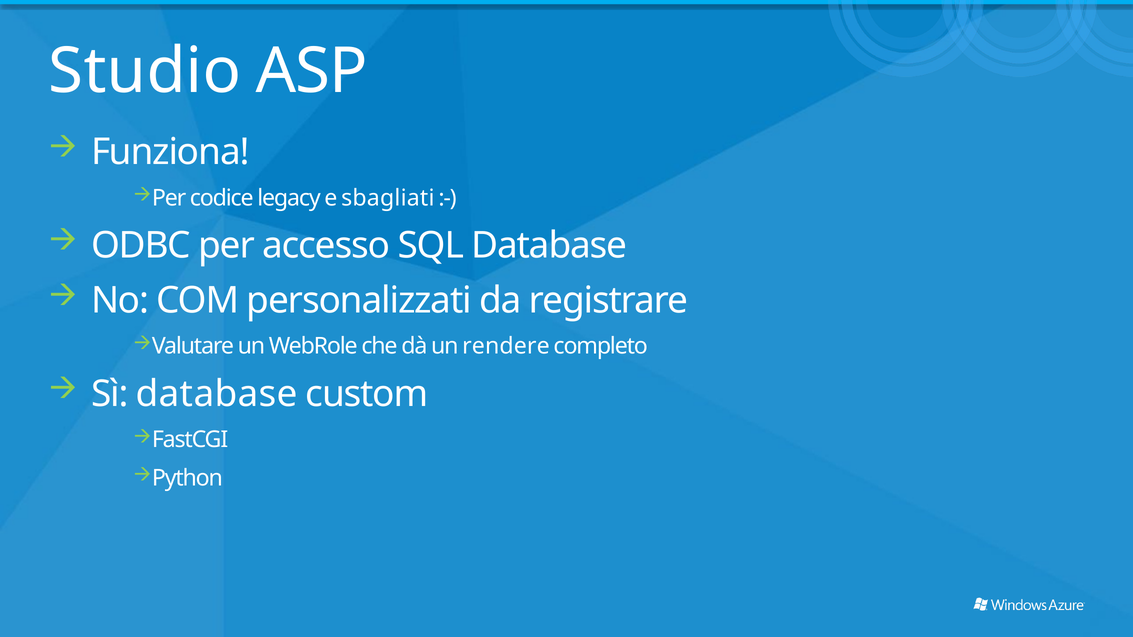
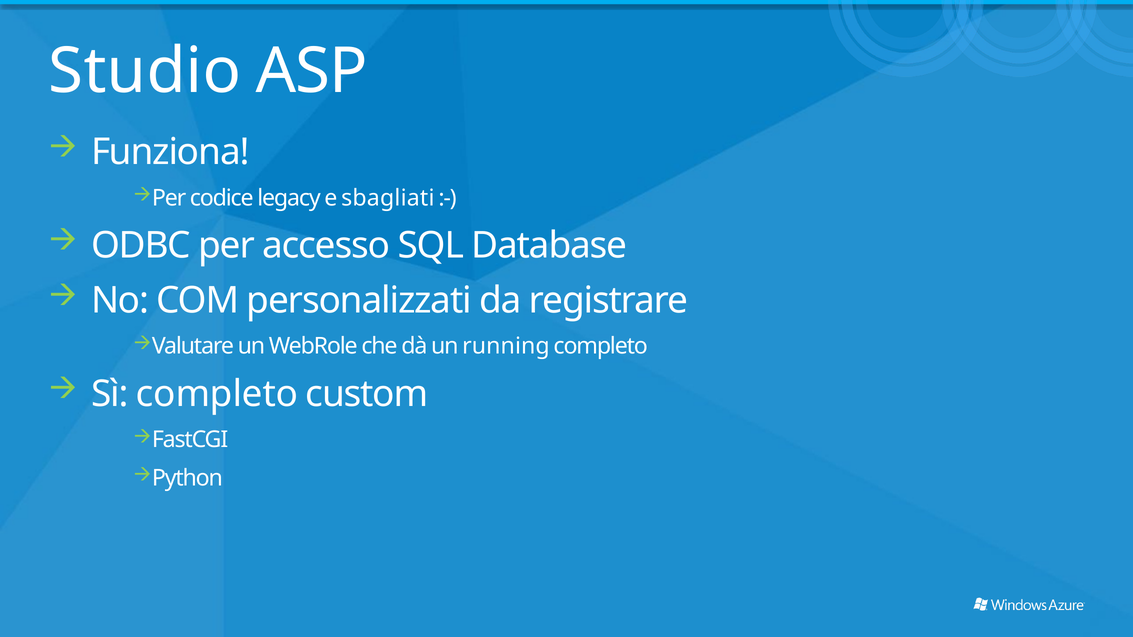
rendere: rendere -> running (506, 346)
Sì database: database -> completo (217, 394)
